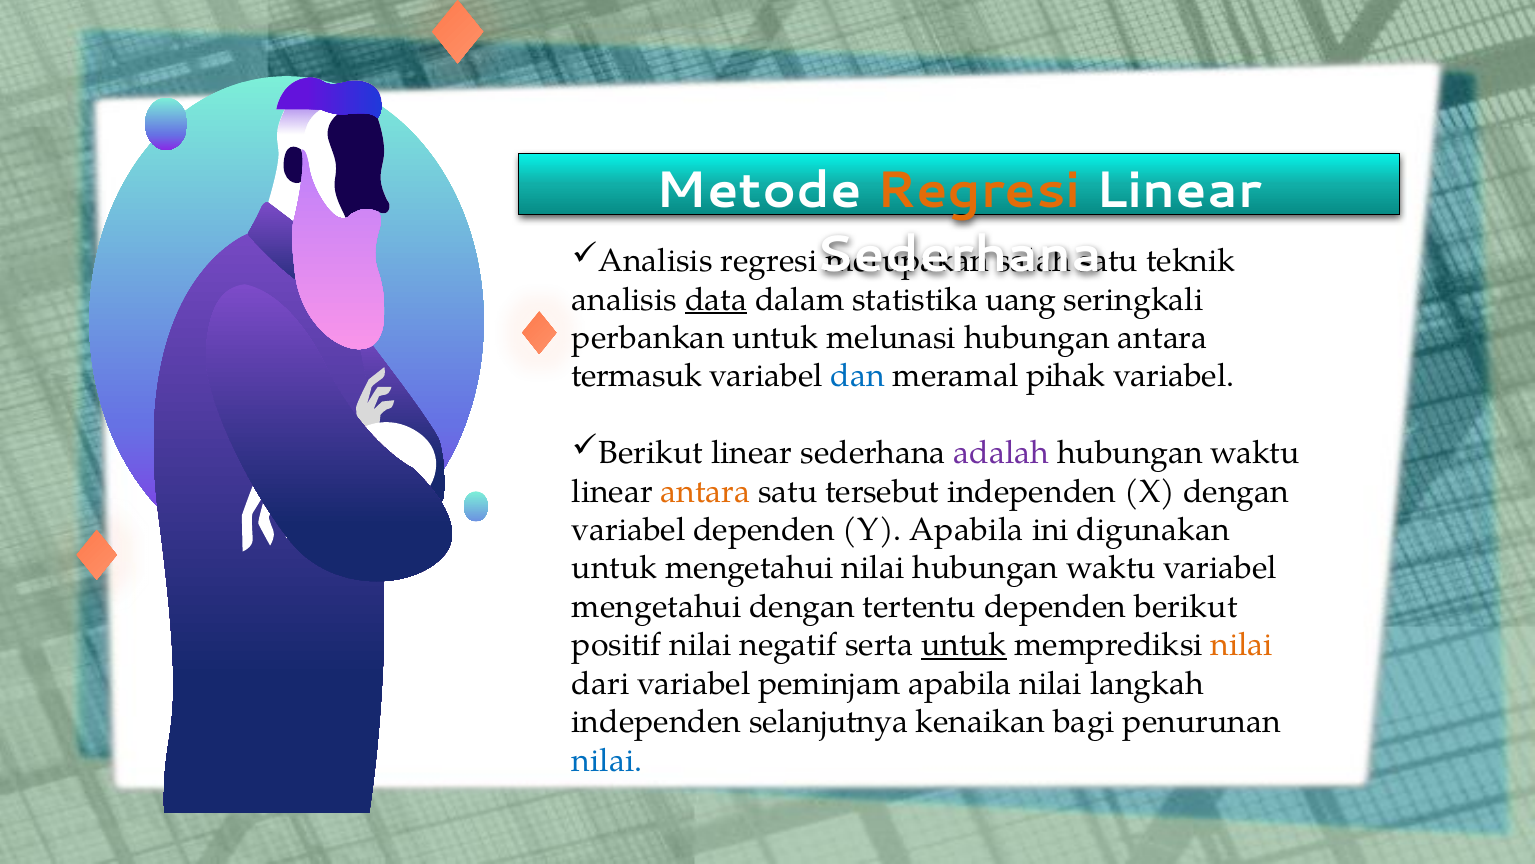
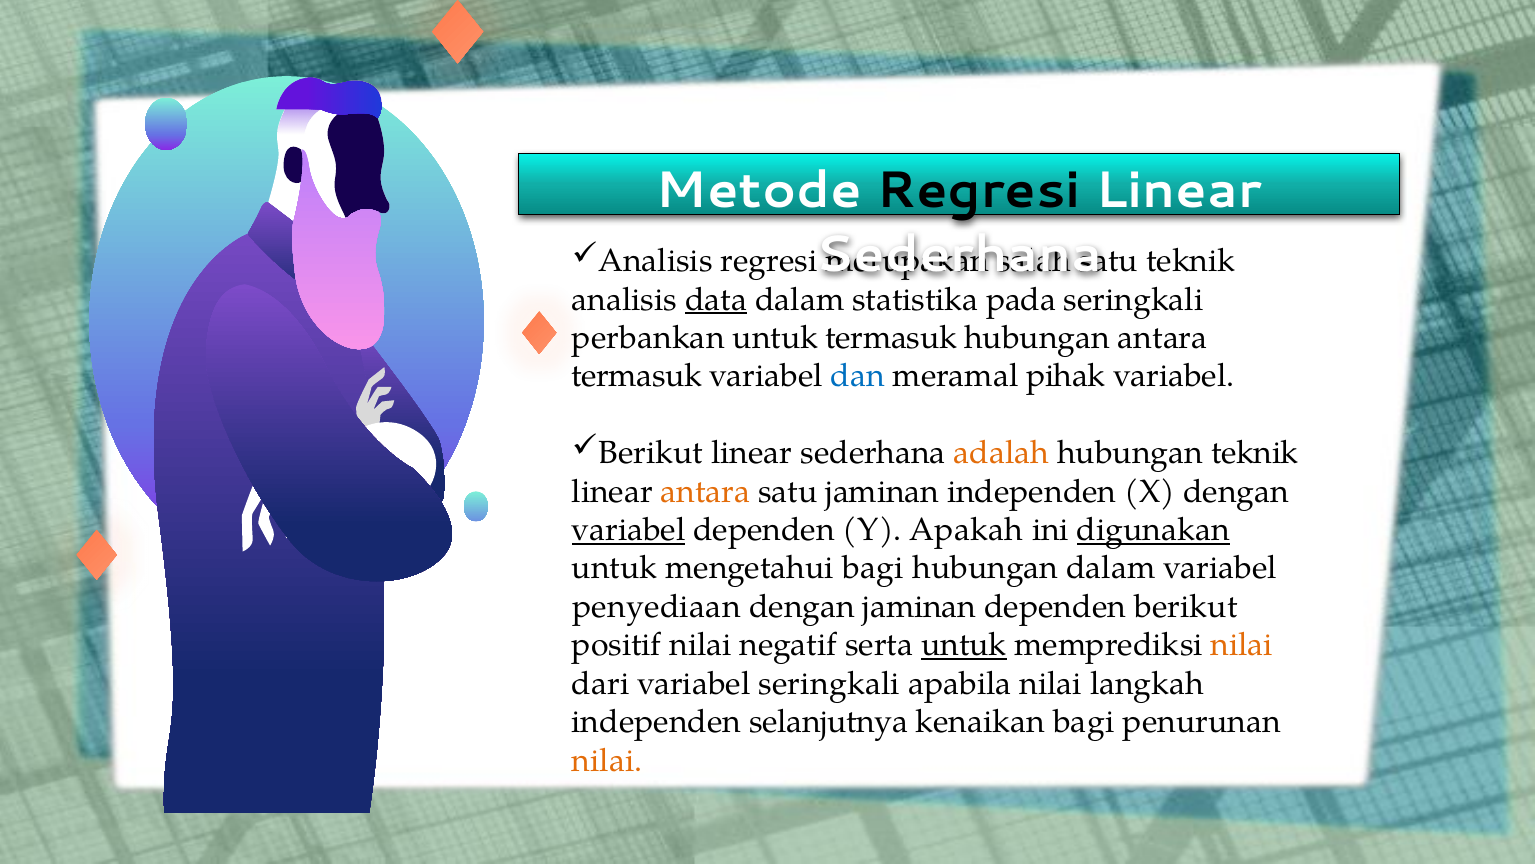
Regresi colour: orange -> black (979, 191)
uang: uang -> pada (1021, 299)
untuk melunasi: melunasi -> termasuk (891, 338)
adalah colour: purple -> orange (1002, 453)
waktu: waktu -> teknik (1255, 453)
satu tersebut: tersebut -> jaminan (882, 491)
variabel underline: none -> present (629, 530)
Y Apabila: Apabila -> Apakah (967, 530)
digunakan underline: none -> present (1153, 530)
mengetahui nilai: nilai -> bagi (873, 568)
waktu: waktu -> dalam (1111, 568)
mengetahui: mengetahui -> penyediaan (656, 607)
dengan tertentu: tertentu -> jaminan (920, 607)
variabel peminjam: peminjam -> seringkali (829, 683)
nilai colour: blue -> orange (607, 760)
